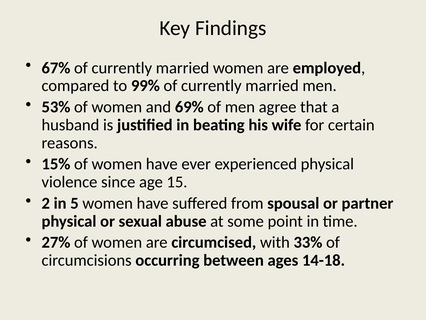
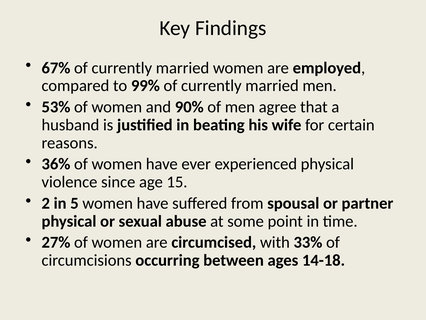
69%: 69% -> 90% (189, 107)
15%: 15% -> 36% (56, 164)
